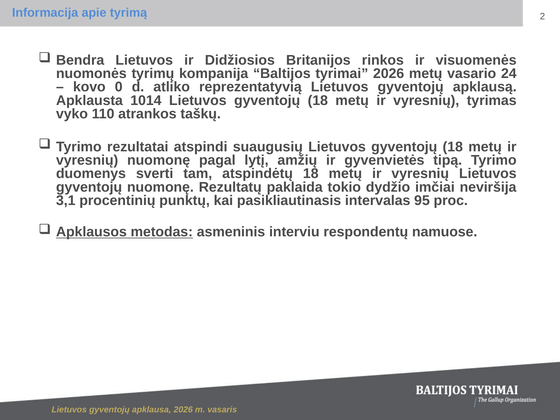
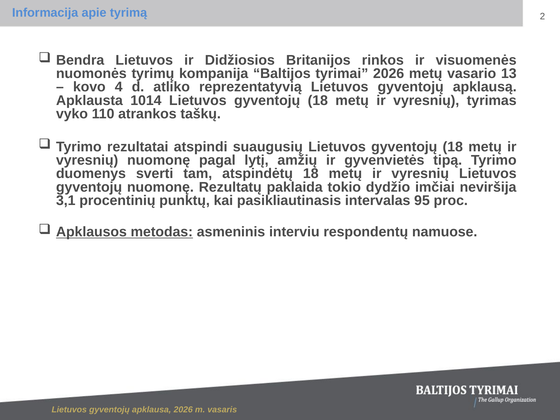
24: 24 -> 13 (509, 74)
0: 0 -> 4 (119, 87)
